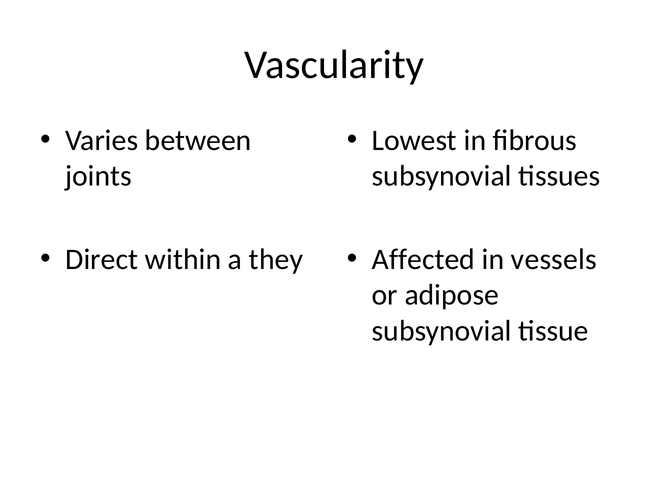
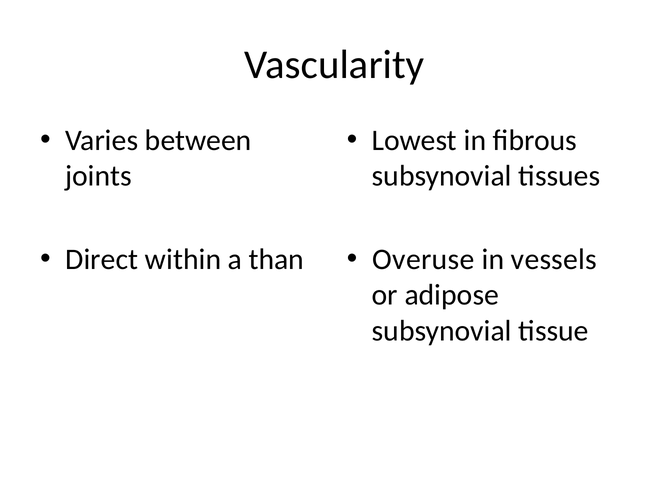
they: they -> than (276, 259)
Affected: Affected -> Overuse (423, 259)
